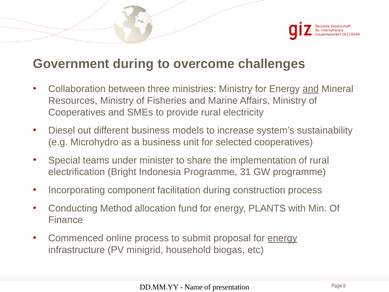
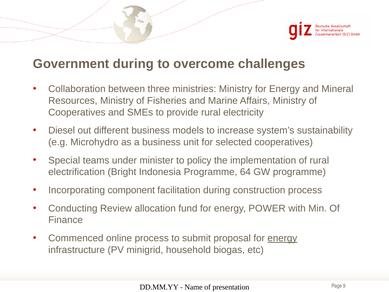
and underline: present -> none (311, 89)
share: share -> policy (199, 160)
31: 31 -> 64 (245, 172)
Method: Method -> Review (116, 208)
PLANTS: PLANTS -> POWER (267, 208)
